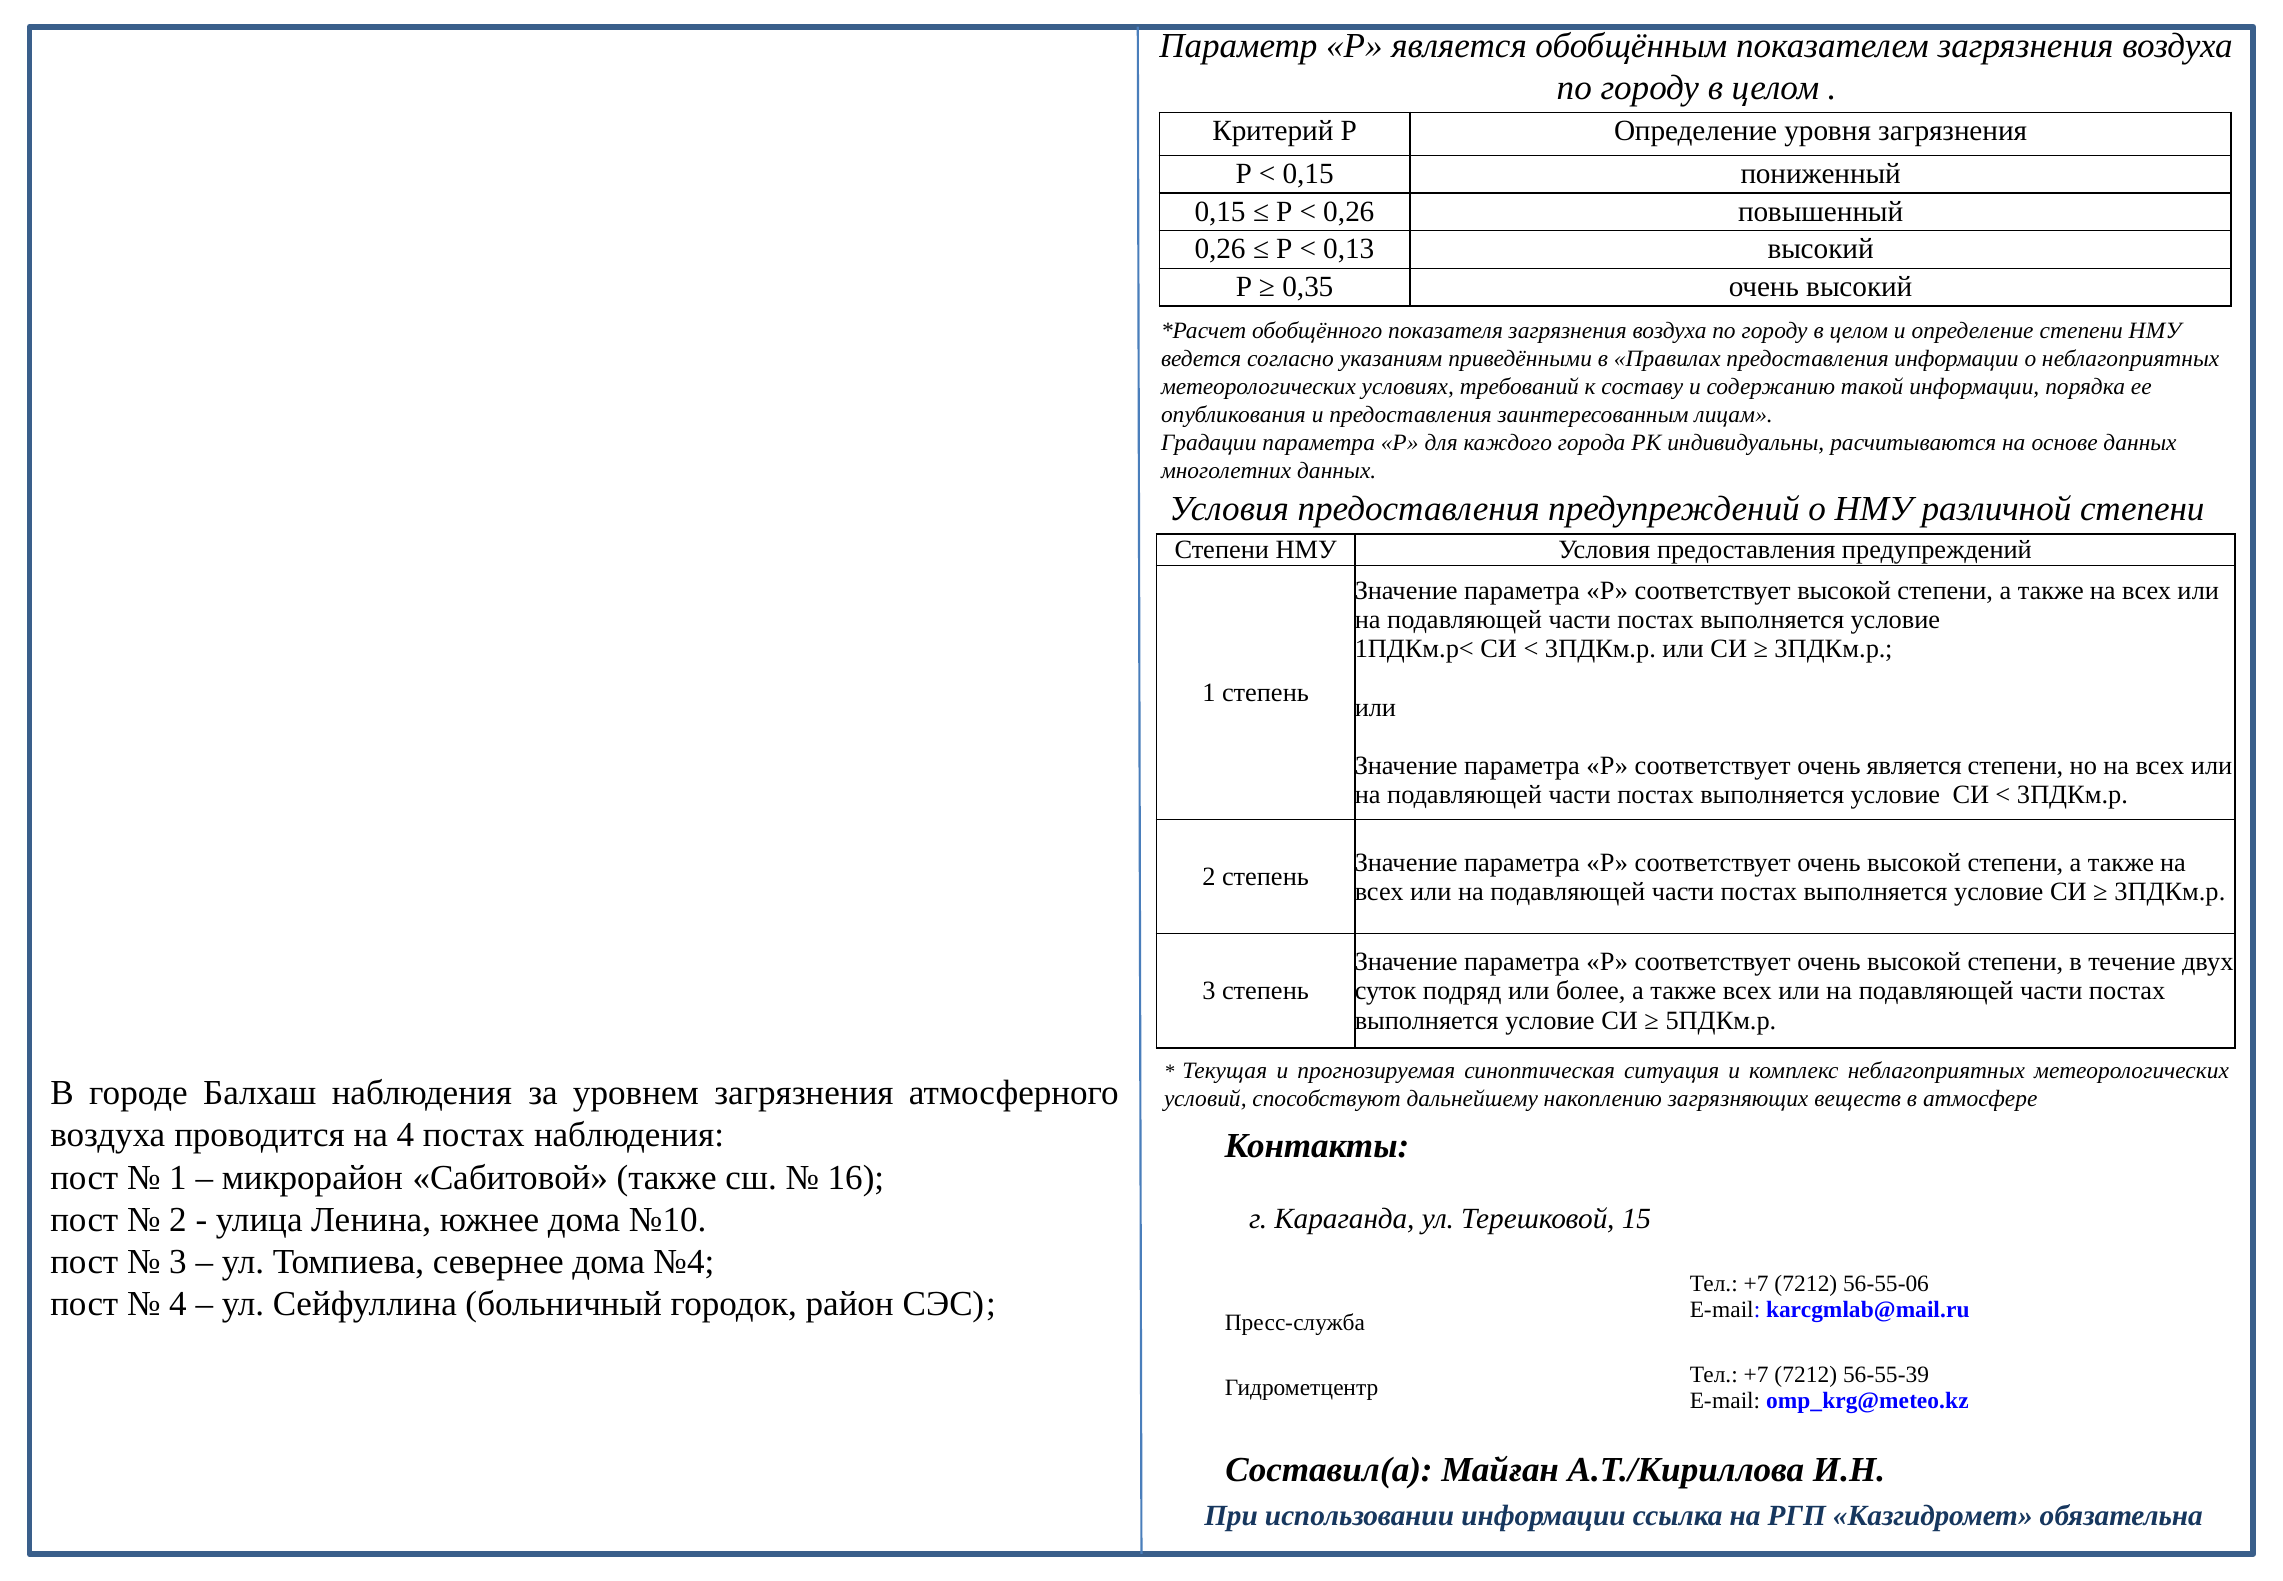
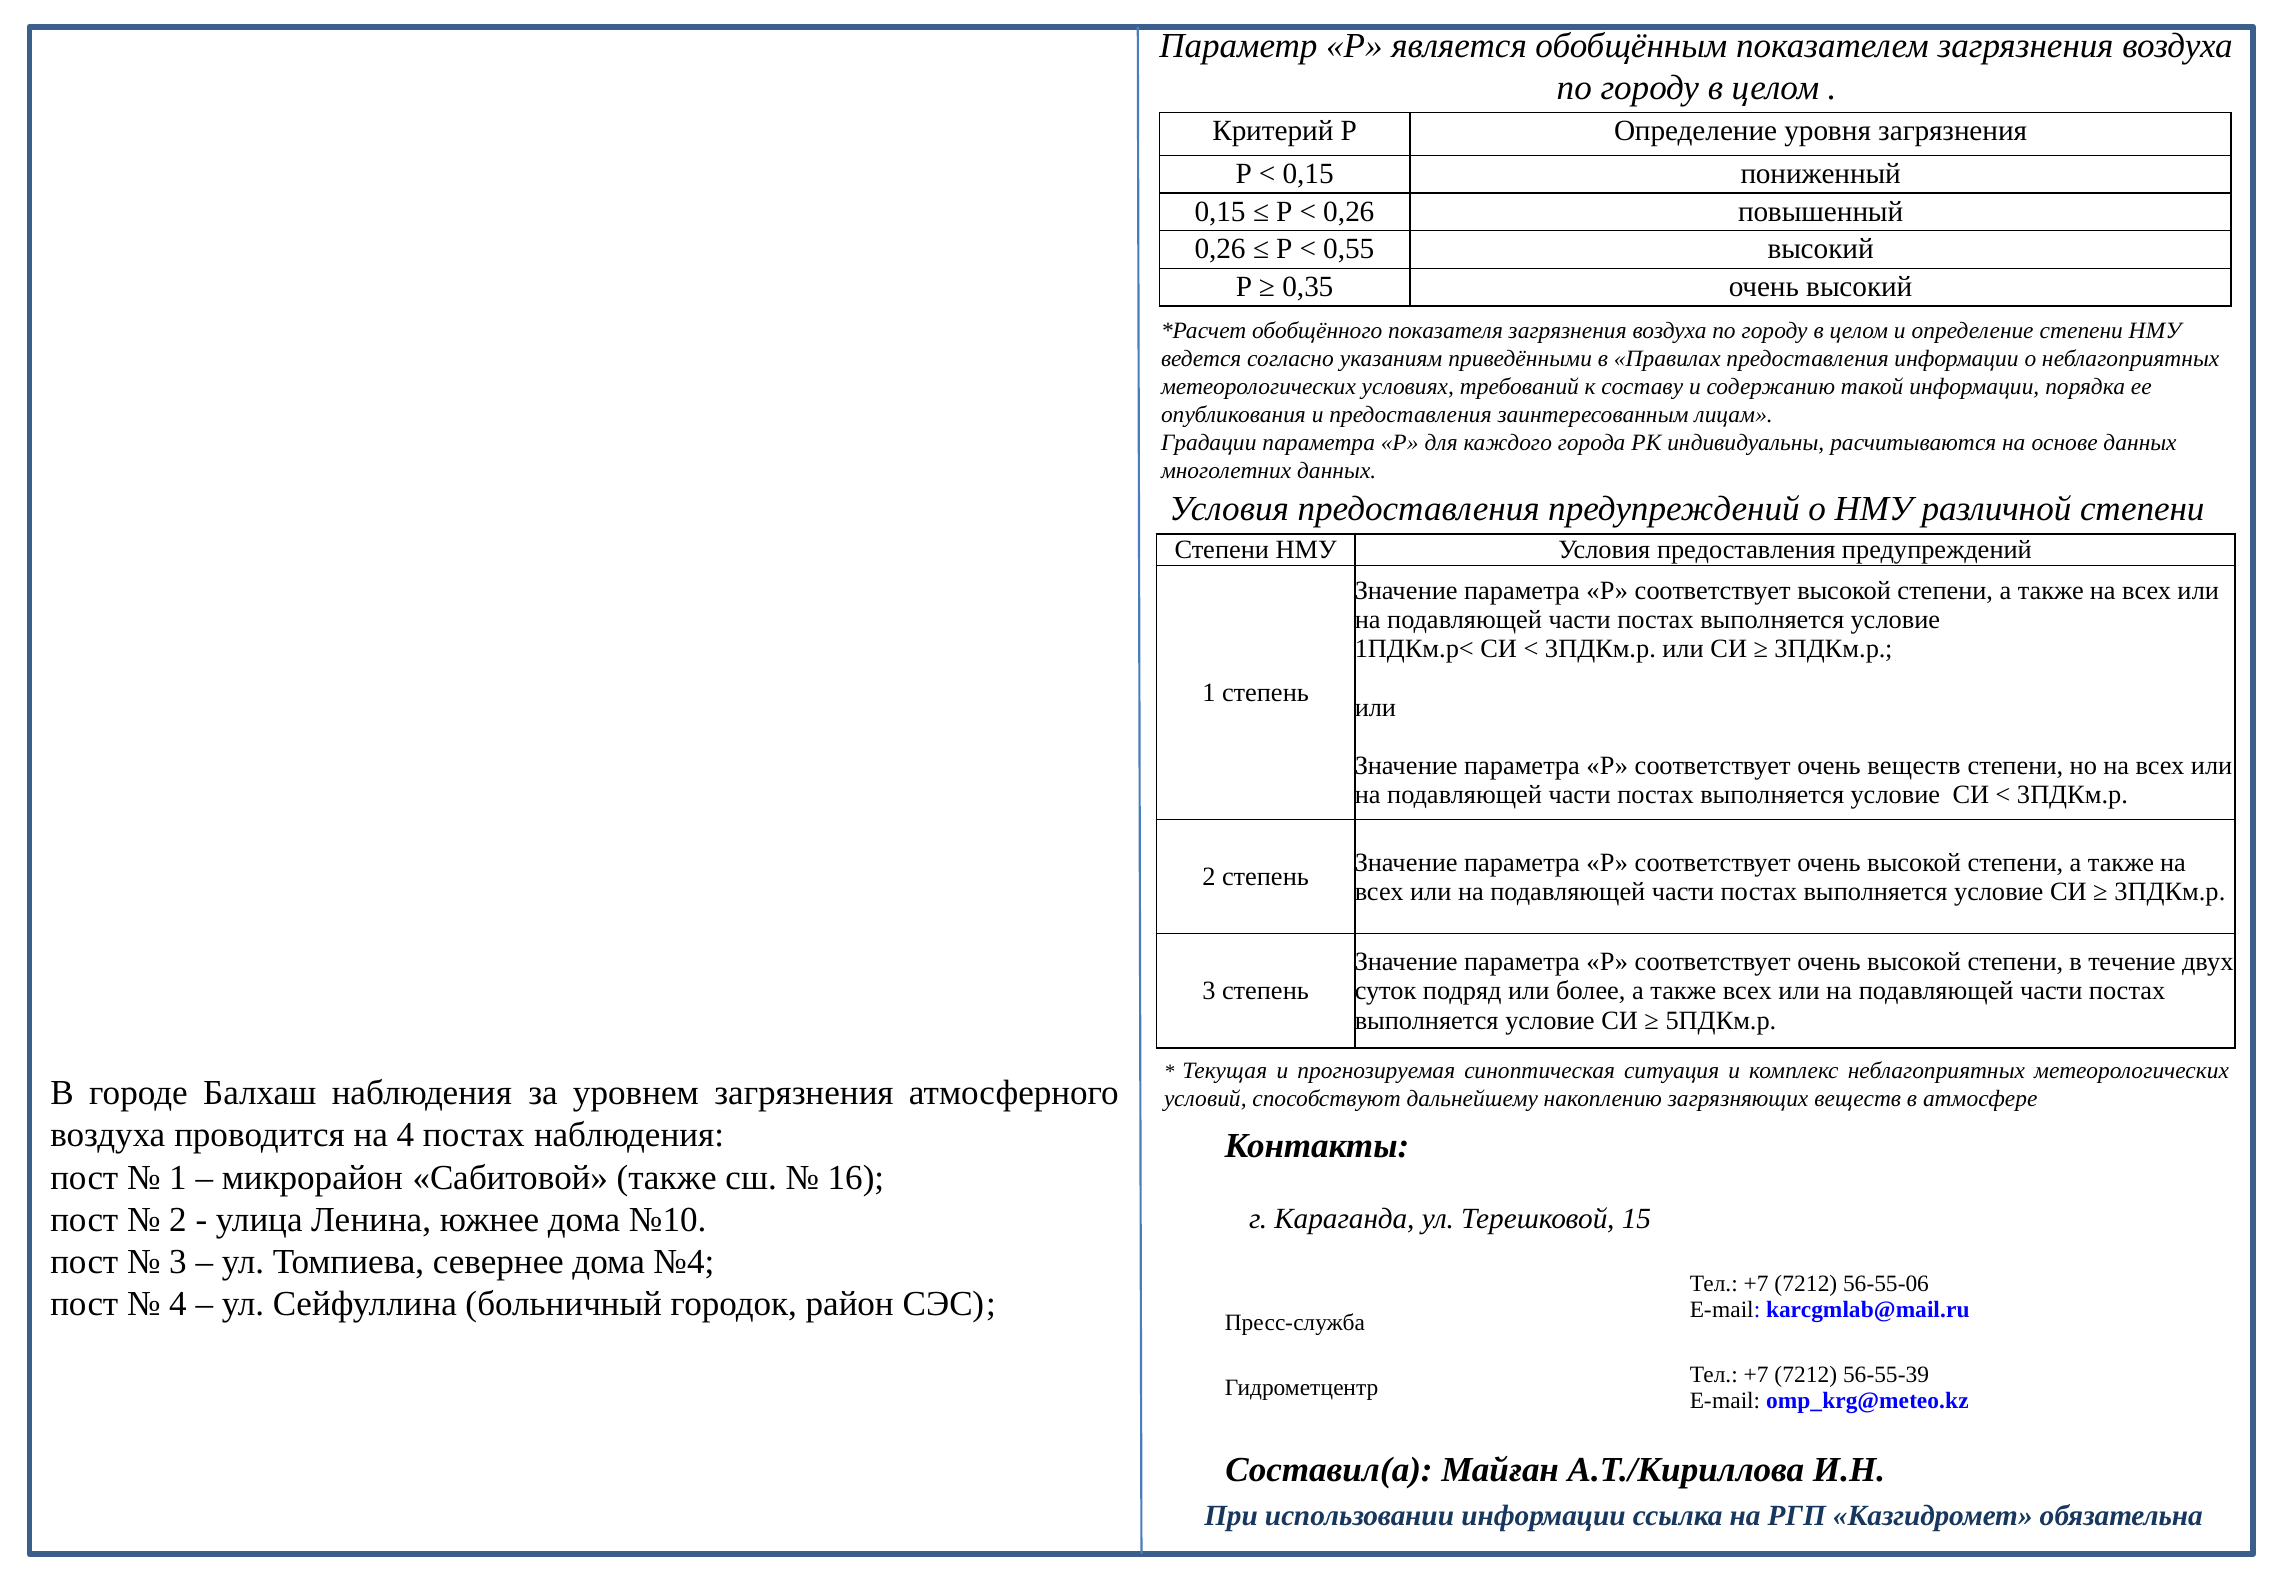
0,13: 0,13 -> 0,55 (1349, 249)
очень является: является -> веществ (1914, 766)
